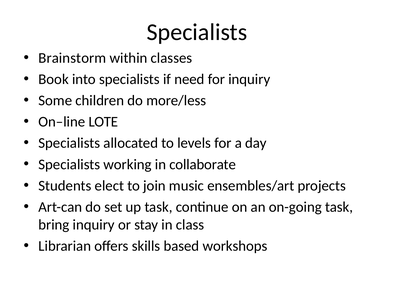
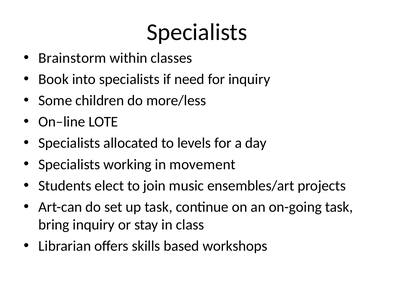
collaborate: collaborate -> movement (203, 164)
